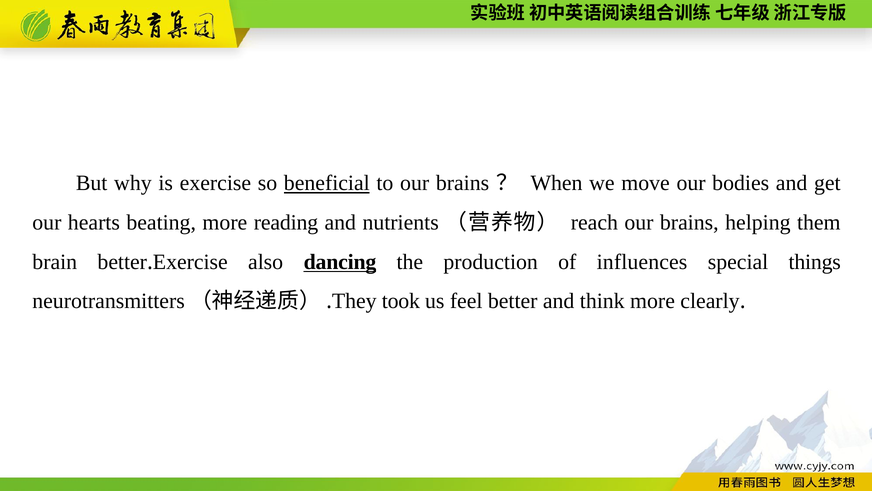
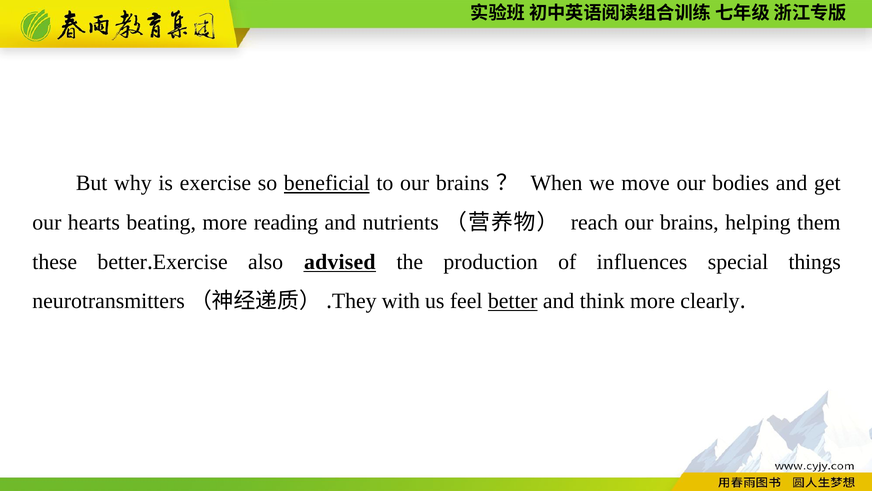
brain: brain -> these (55, 262)
dancing: dancing -> advised (340, 262)
took: took -> with (401, 301)
better underline: none -> present (513, 301)
